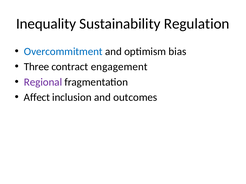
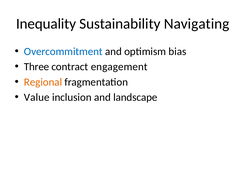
Regulation: Regulation -> Navigating (197, 24)
Regional colour: purple -> orange (43, 82)
Affect: Affect -> Value (37, 98)
outcomes: outcomes -> landscape (135, 98)
